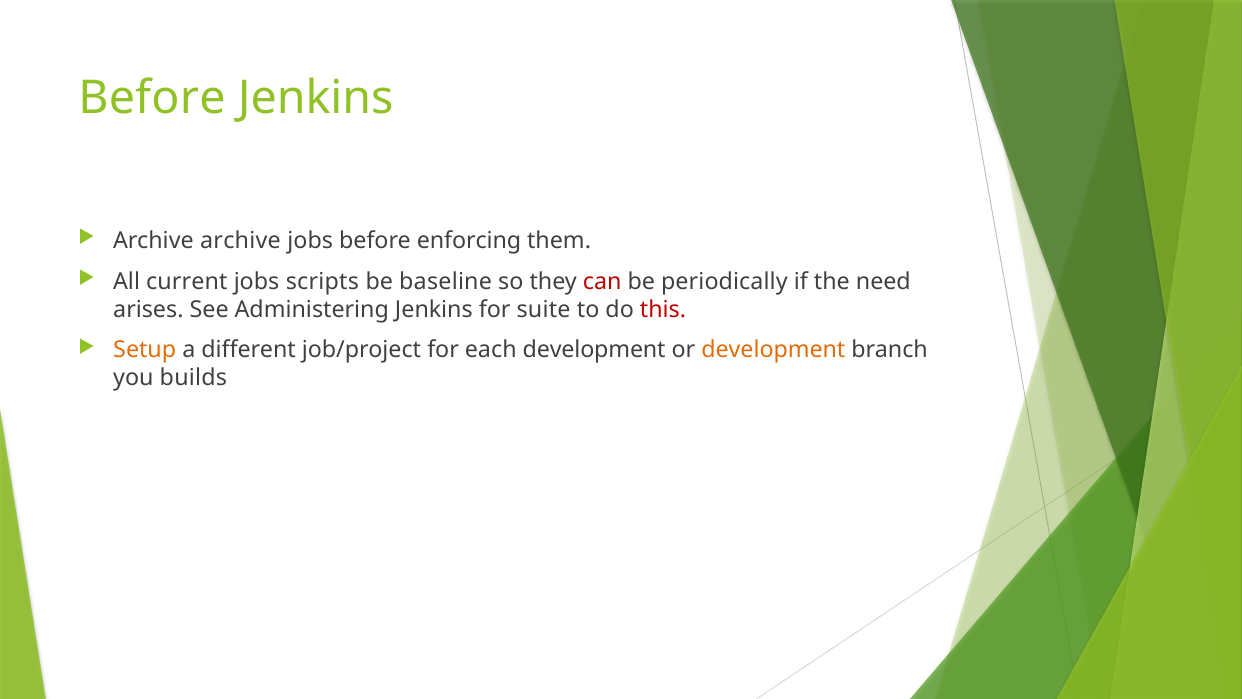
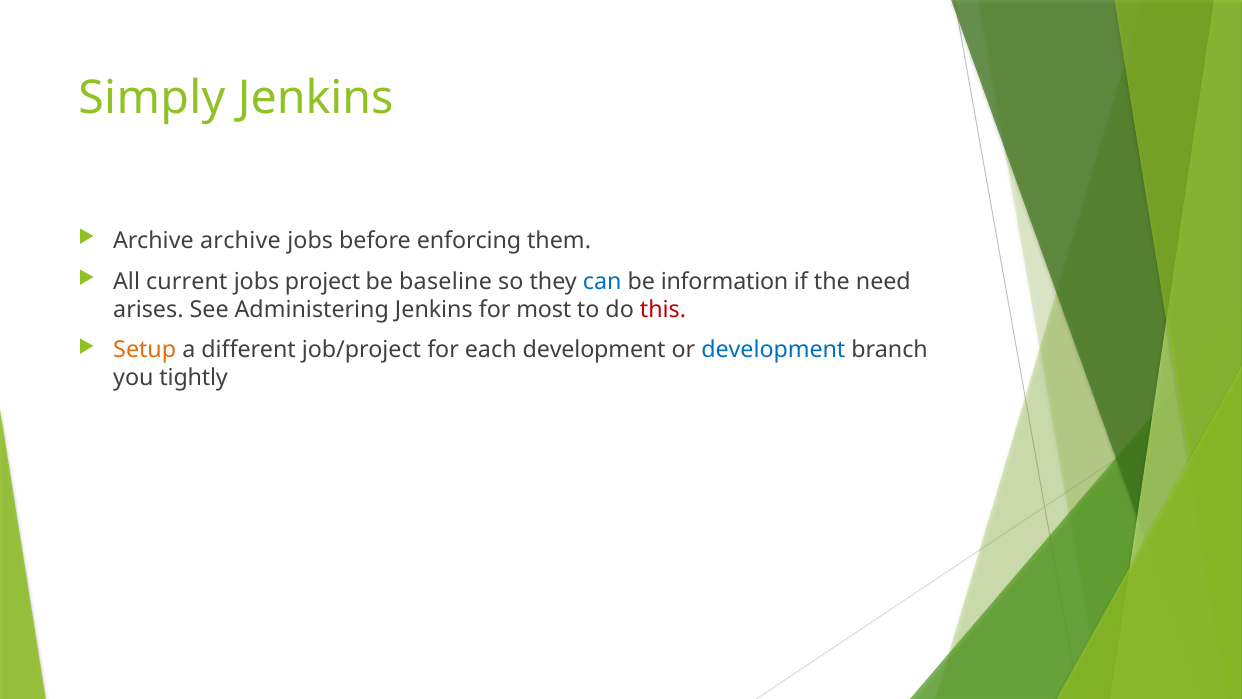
Before: Before -> Simply (152, 98)
scripts: scripts -> project (323, 281)
can colour: red -> blue (602, 281)
periodically: periodically -> information (725, 281)
suite: suite -> most (544, 309)
development colour: orange -> blue (773, 350)
builds: builds -> tightly (194, 378)
